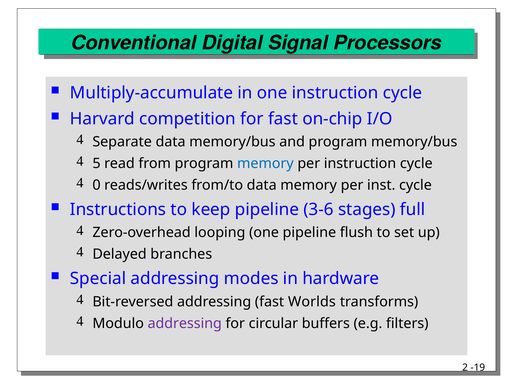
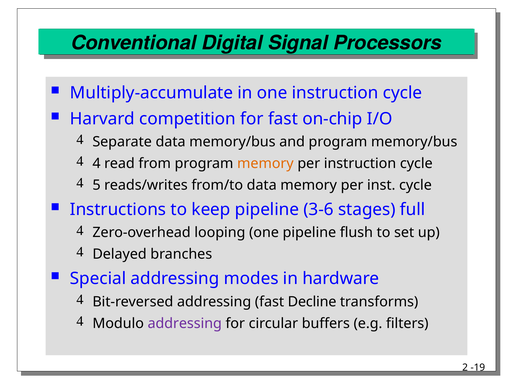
5: 5 -> 4 (96, 164)
memory colour: blue -> orange (265, 164)
0: 0 -> 5 (96, 185)
Worlds: Worlds -> Decline (312, 302)
